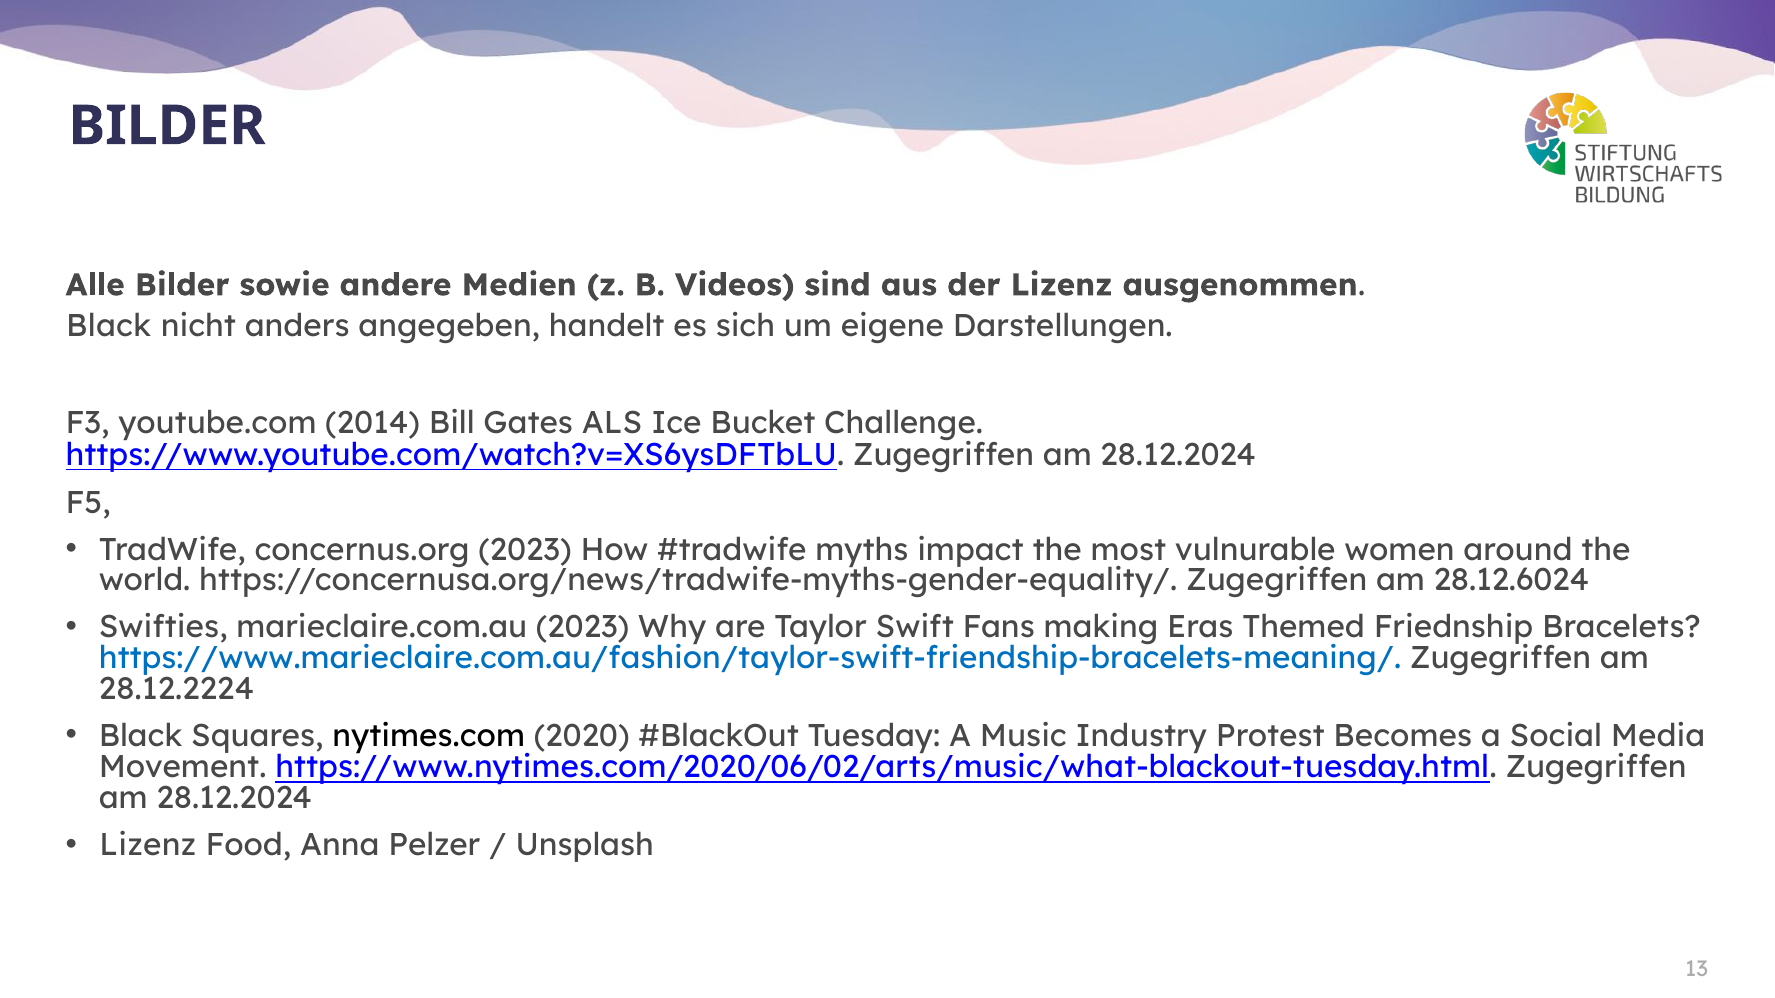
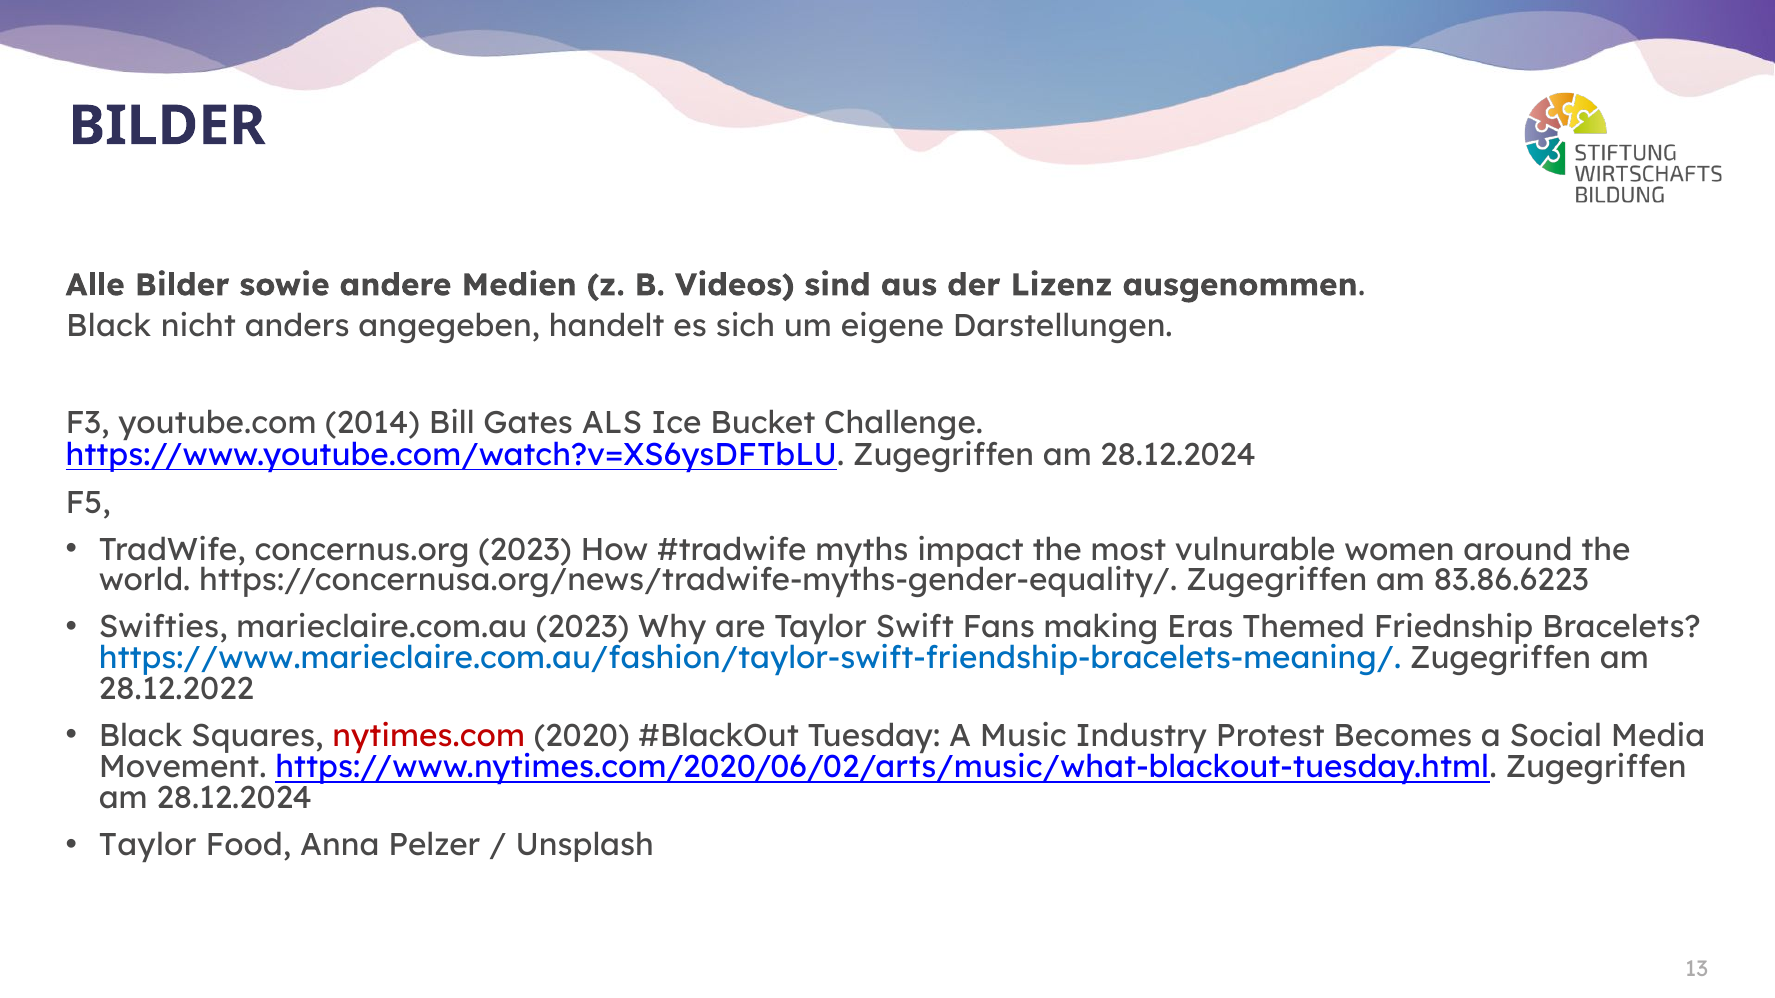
28.12.6024: 28.12.6024 -> 83.86.6223 (1511, 581)
28.12.2224: 28.12.2224 -> 28.12.2022 (176, 689)
nytimes.com colour: black -> red (429, 736)
Lizenz: Lizenz -> Taylor (148, 846)
